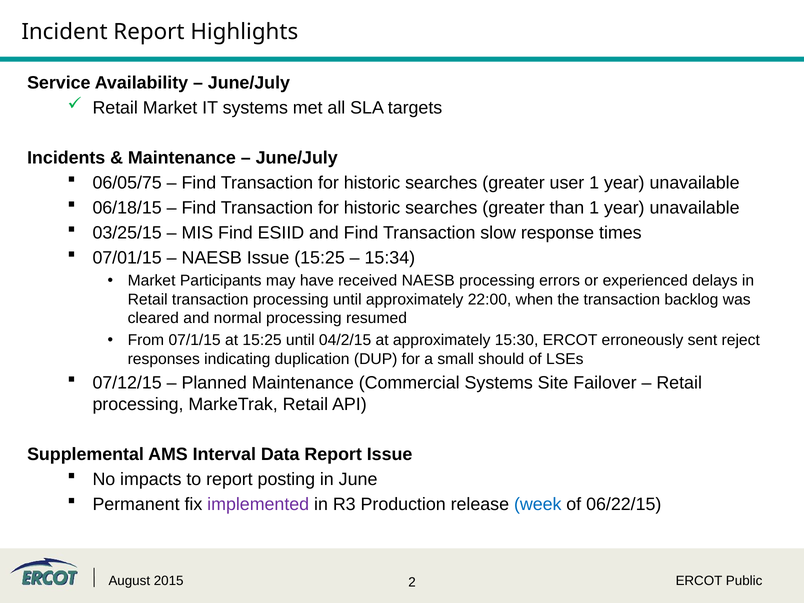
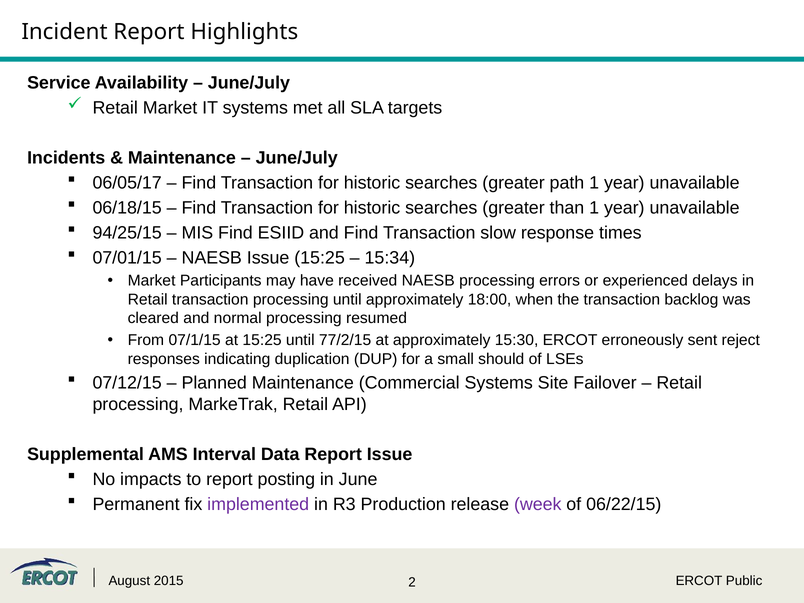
06/05/75: 06/05/75 -> 06/05/17 (127, 183)
user: user -> path (567, 183)
03/25/15: 03/25/15 -> 94/25/15 (127, 233)
22:00: 22:00 -> 18:00 (490, 300)
04/2/15: 04/2/15 -> 77/2/15 (345, 340)
week colour: blue -> purple (538, 504)
